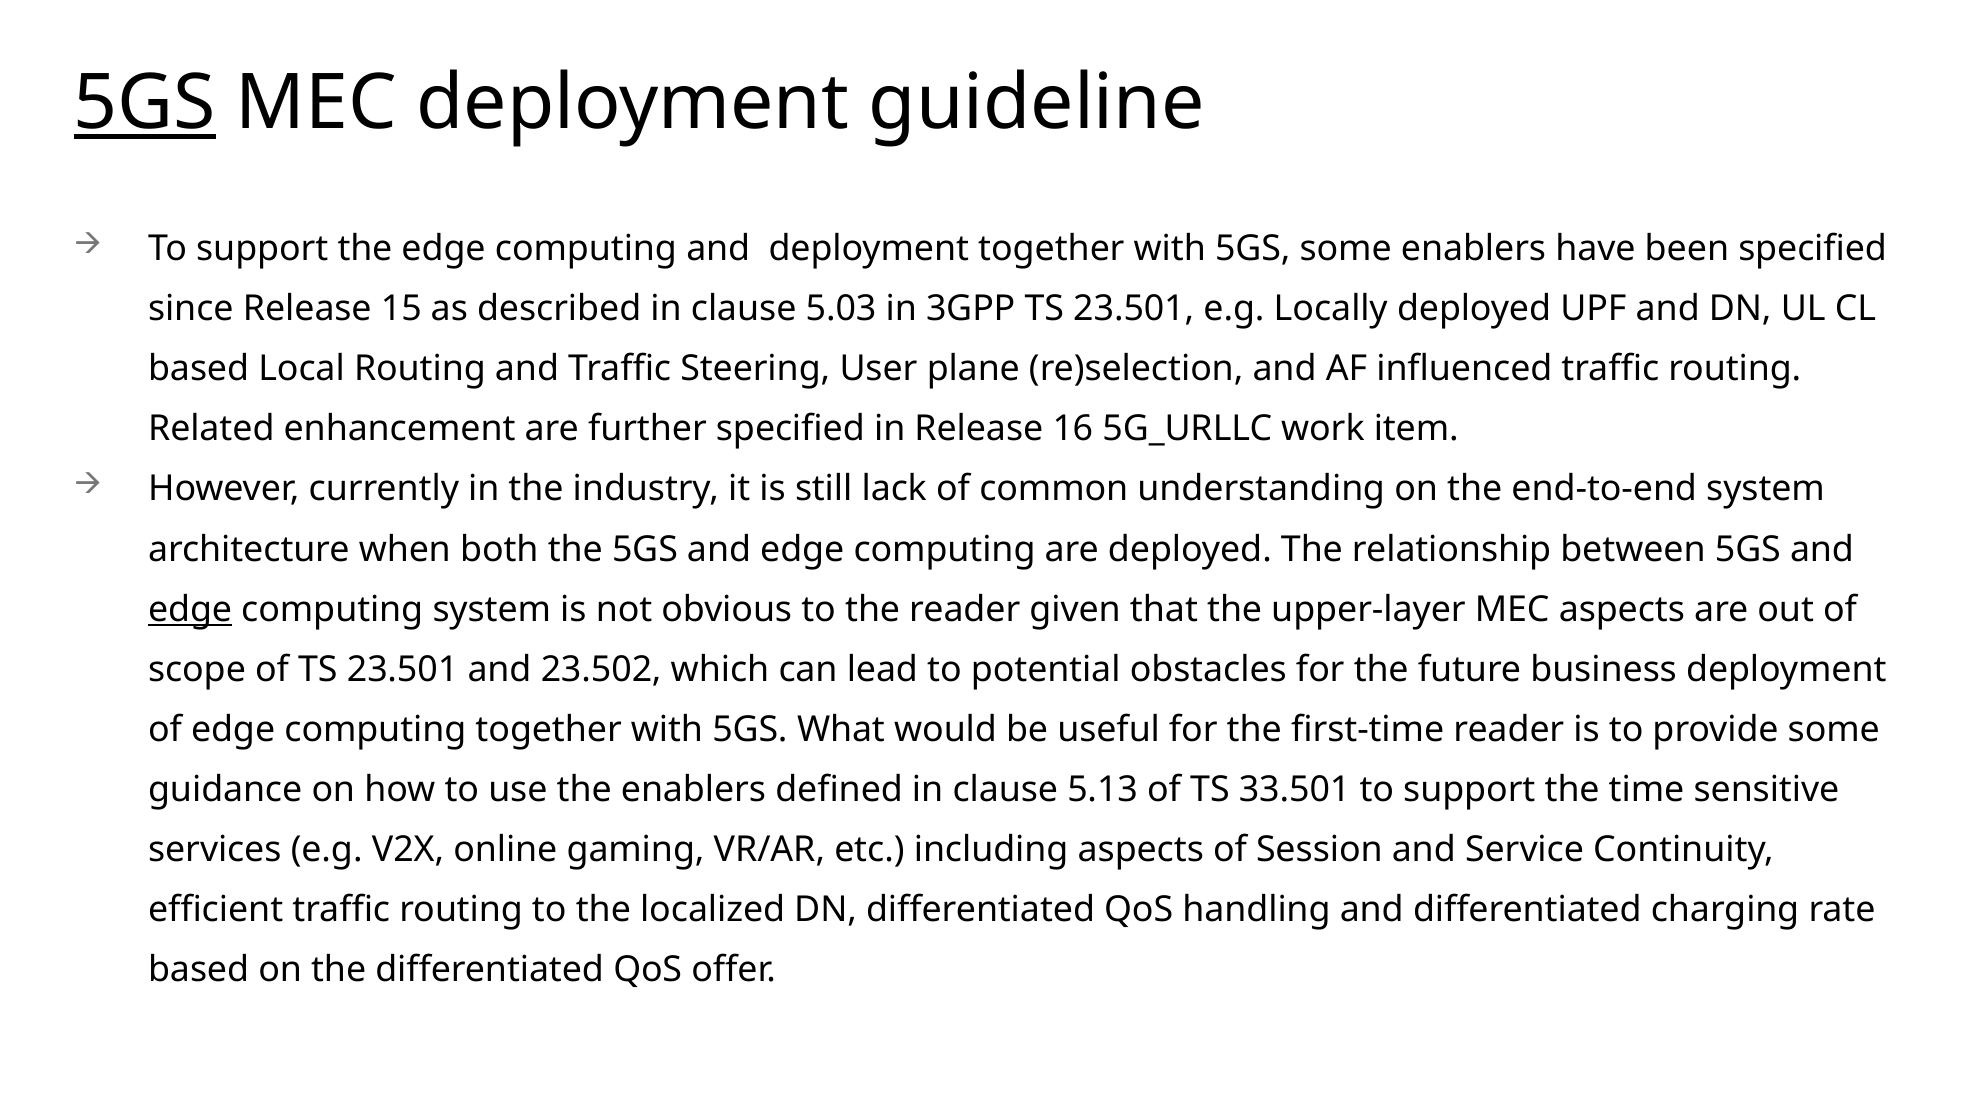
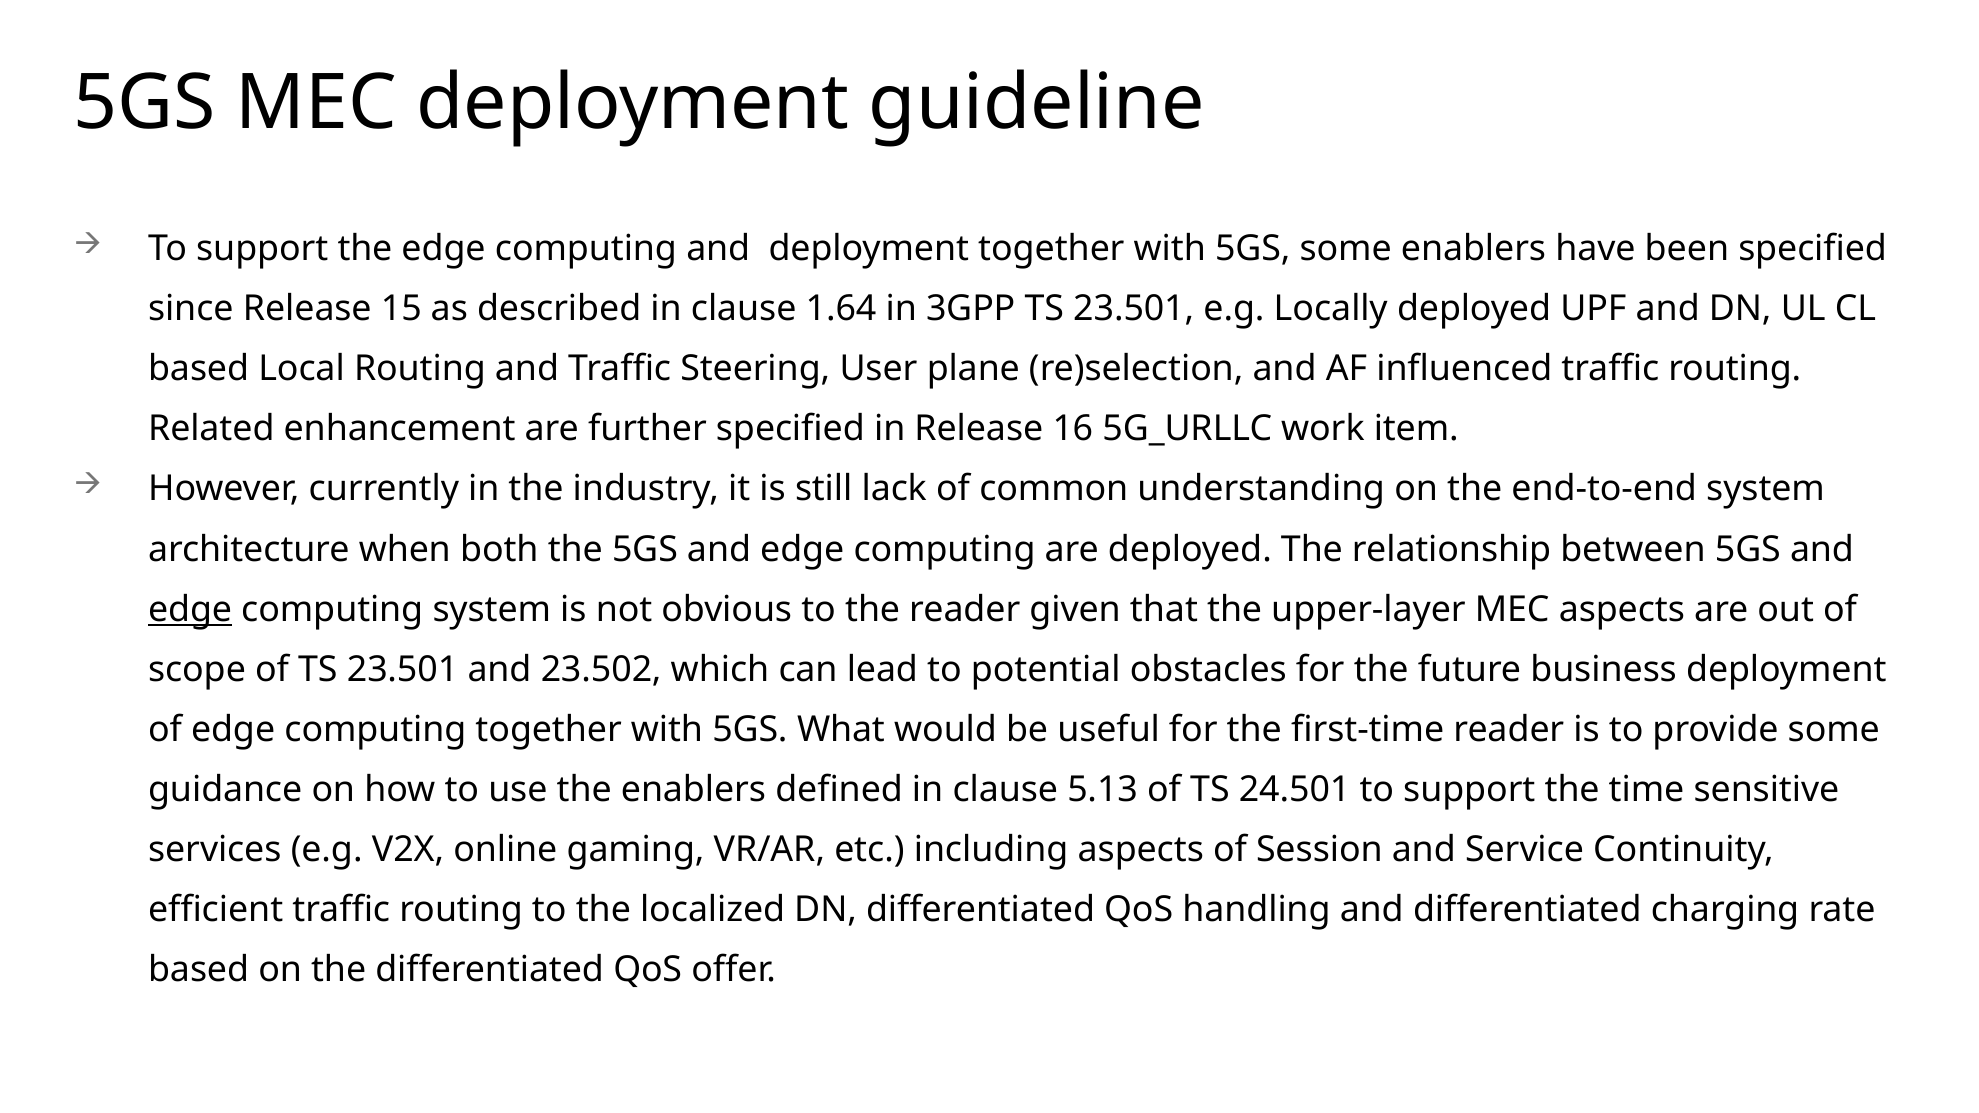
5GS underline: present -> none (145, 104)
5.03: 5.03 -> 1.64 (841, 309)
33.501: 33.501 -> 24.501 (1295, 790)
